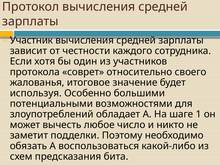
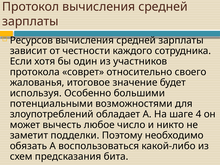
Участник: Участник -> Ресурсов (31, 40)
1: 1 -> 4 (199, 114)
